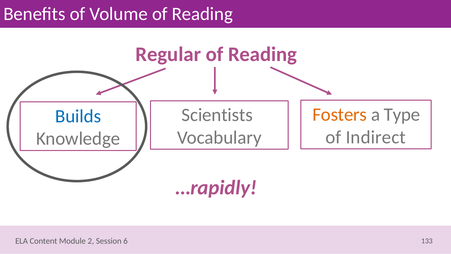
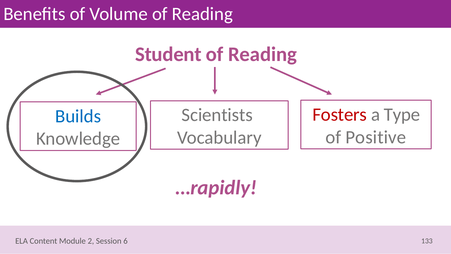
Regular: Regular -> Student (168, 54)
Fosters colour: orange -> red (340, 114)
Indirect: Indirect -> Positive (376, 137)
